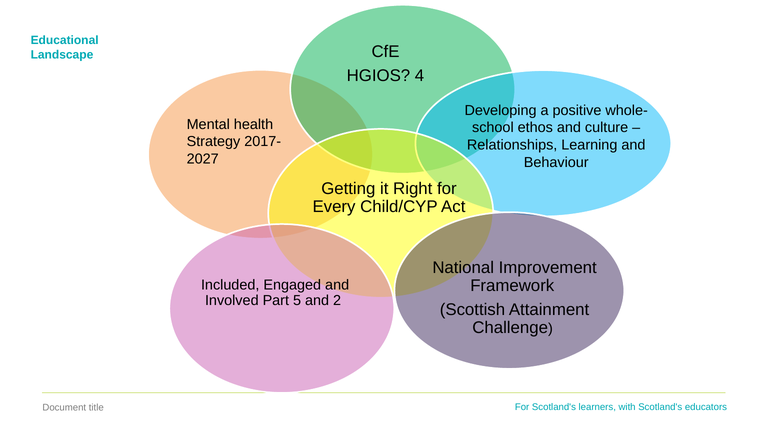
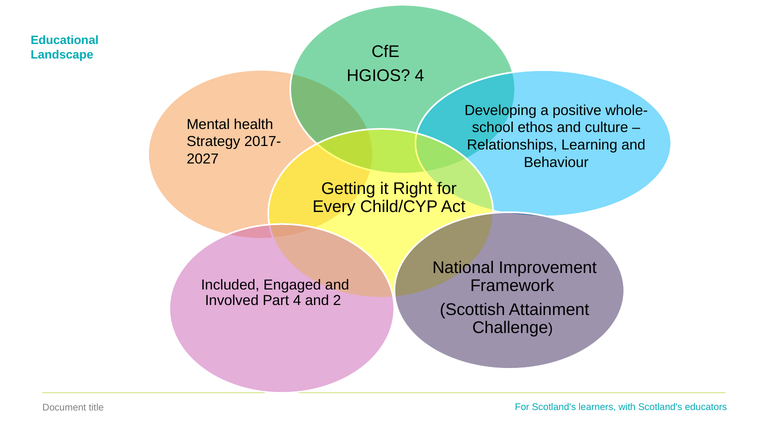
Part 5: 5 -> 4 (297, 300)
